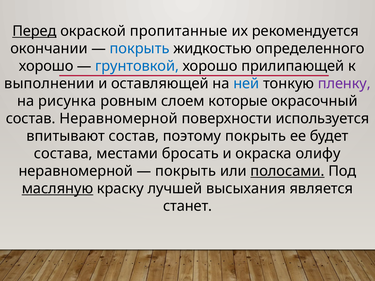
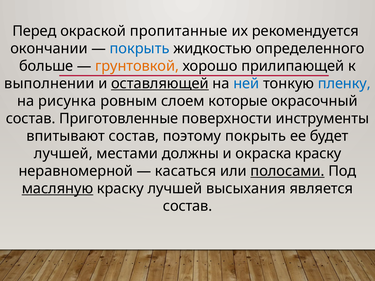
Перед underline: present -> none (34, 31)
хорошо: хорошо -> больше (46, 66)
грунтовкой colour: blue -> orange (137, 66)
оставляющей underline: none -> present (160, 84)
пленку colour: purple -> blue (344, 84)
состав Неравномерной: Неравномерной -> Приготовленные (119, 119)
используется: используется -> инструменты (322, 119)
состава: состава -> лучшей (63, 154)
бросать: бросать -> должны (190, 154)
окраска олифу: олифу -> краску (318, 154)
покрыть: покрыть -> касаться (186, 171)
станет: станет -> состав (188, 206)
